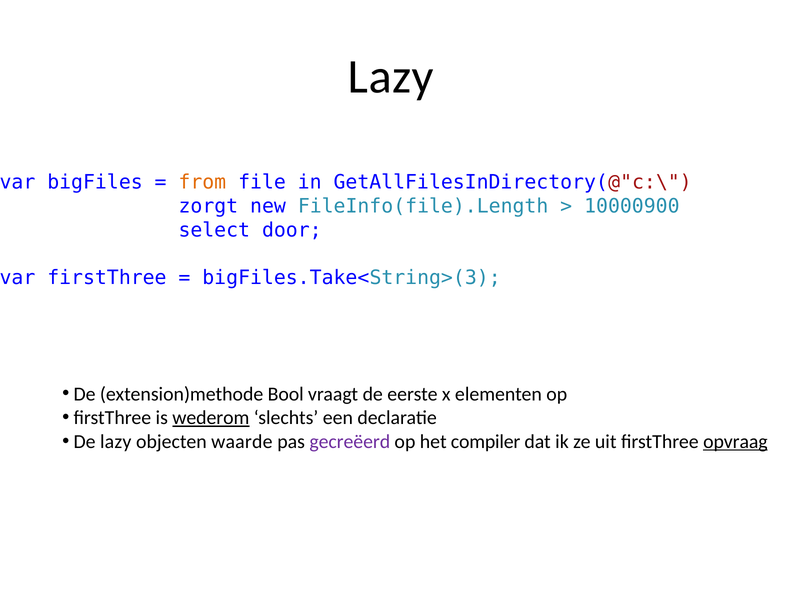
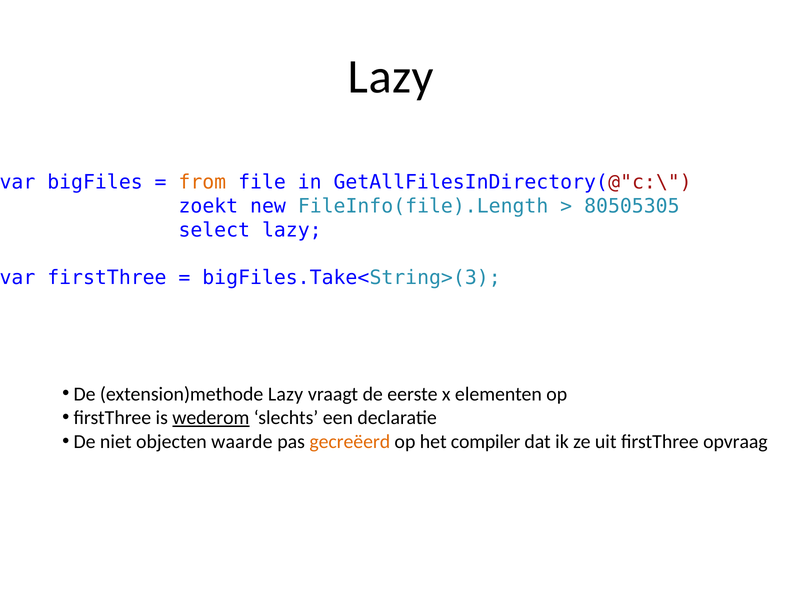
zorgt: zorgt -> zoekt (208, 206)
10000900: 10000900 -> 80505305 (632, 206)
select door: door -> lazy (292, 230)
extension)methode Bool: Bool -> Lazy (286, 394)
De lazy: lazy -> niet (116, 441)
gecreëerd colour: purple -> orange (350, 441)
opvraag underline: present -> none (735, 441)
